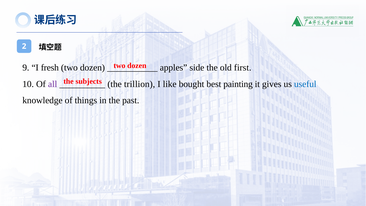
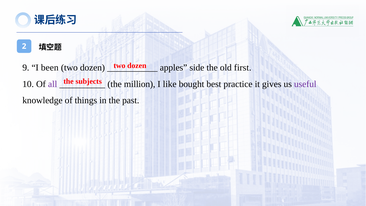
fresh: fresh -> been (50, 67)
trillion: trillion -> million (140, 84)
painting: painting -> practice (238, 84)
useful colour: blue -> purple (305, 84)
